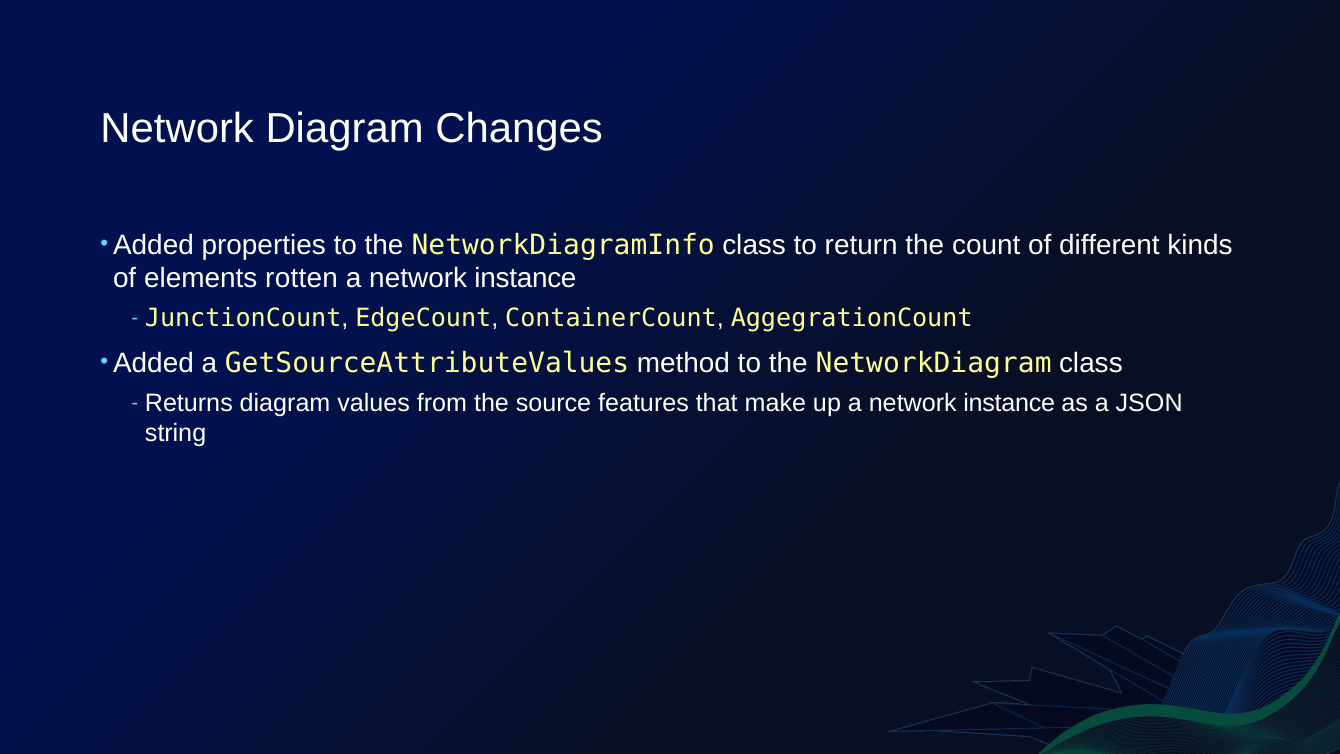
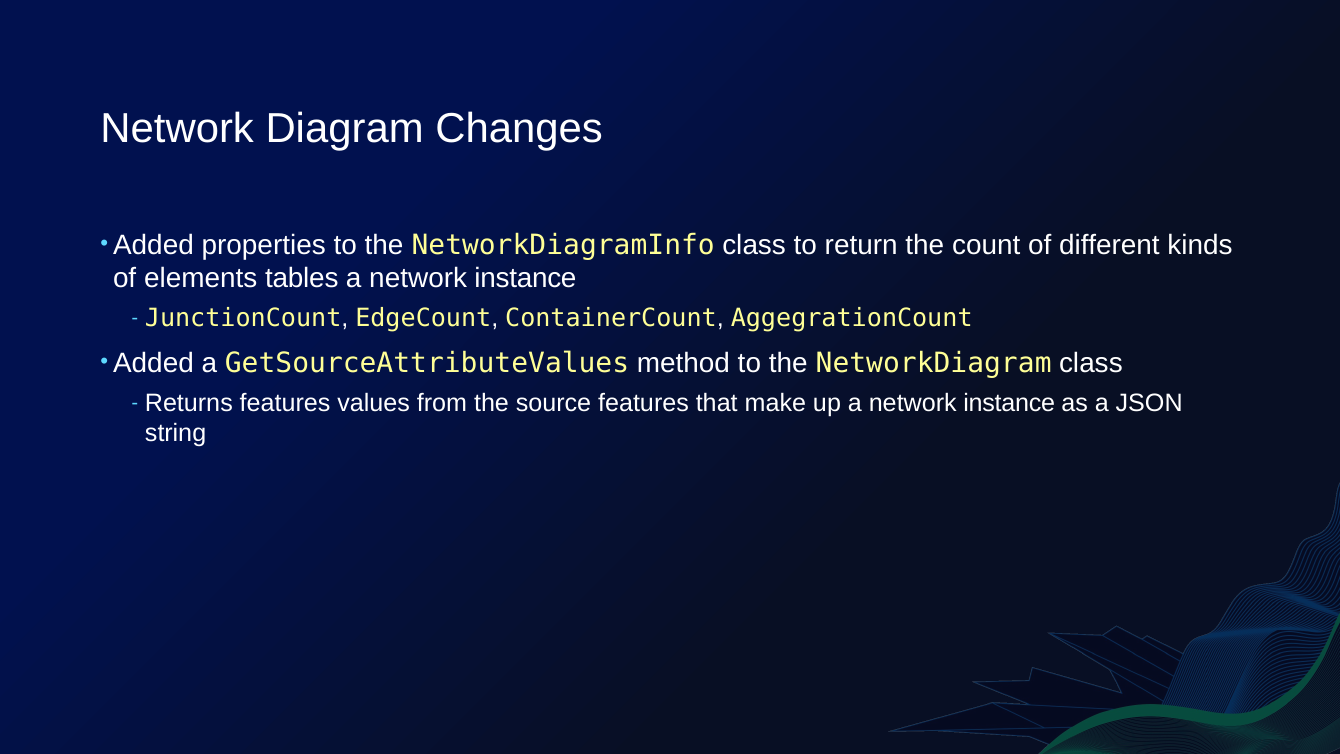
rotten: rotten -> tables (302, 278)
Returns diagram: diagram -> features (285, 403)
